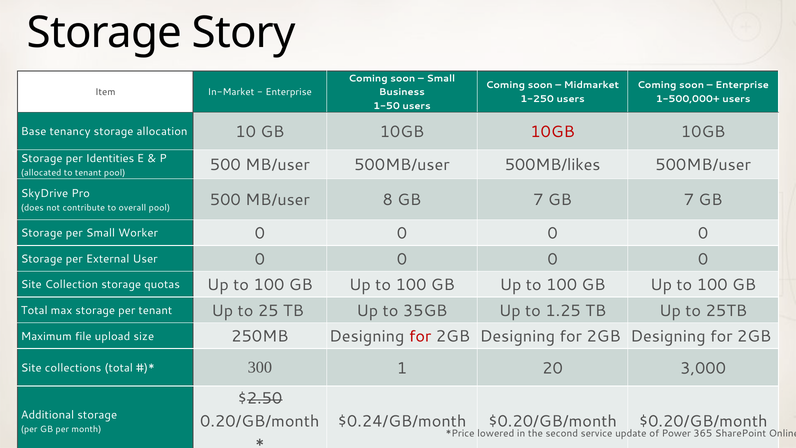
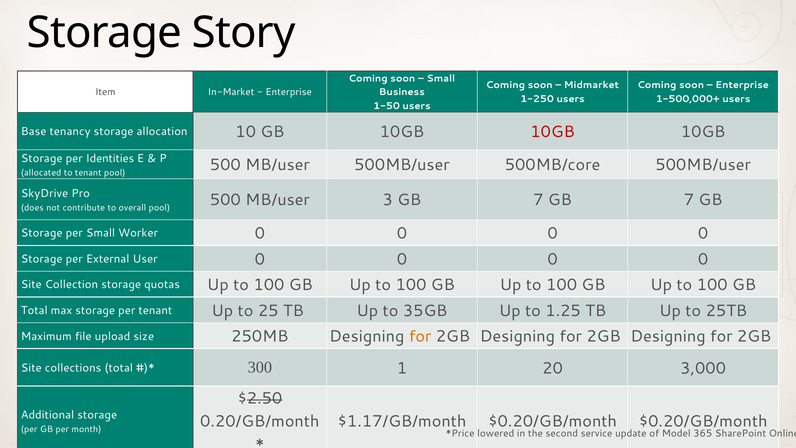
500MB/likes: 500MB/likes -> 500MB/core (553, 165)
8: 8 -> 3 (388, 200)
for colour: red -> orange (420, 336)
$0.24/GB/month: $0.24/GB/month -> $1.17/GB/month (402, 421)
Power: Power -> Model (676, 433)
